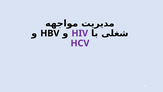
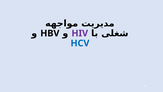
HCV colour: purple -> blue (80, 43)
